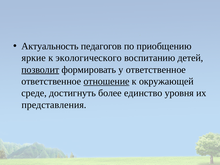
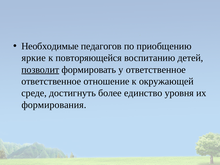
Актуальность: Актуальность -> Необходимые (50, 46)
экoлoгичeскoгo: экoлoгичeскoгo -> повторяющейся (89, 58)
отношение underline: present -> none (106, 81)
представления: представления -> формирования (54, 105)
